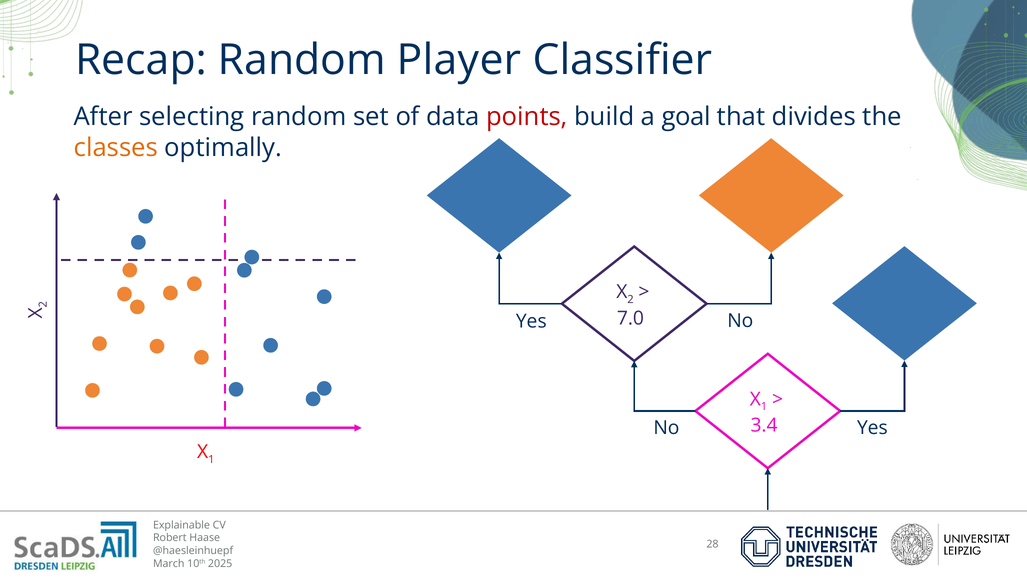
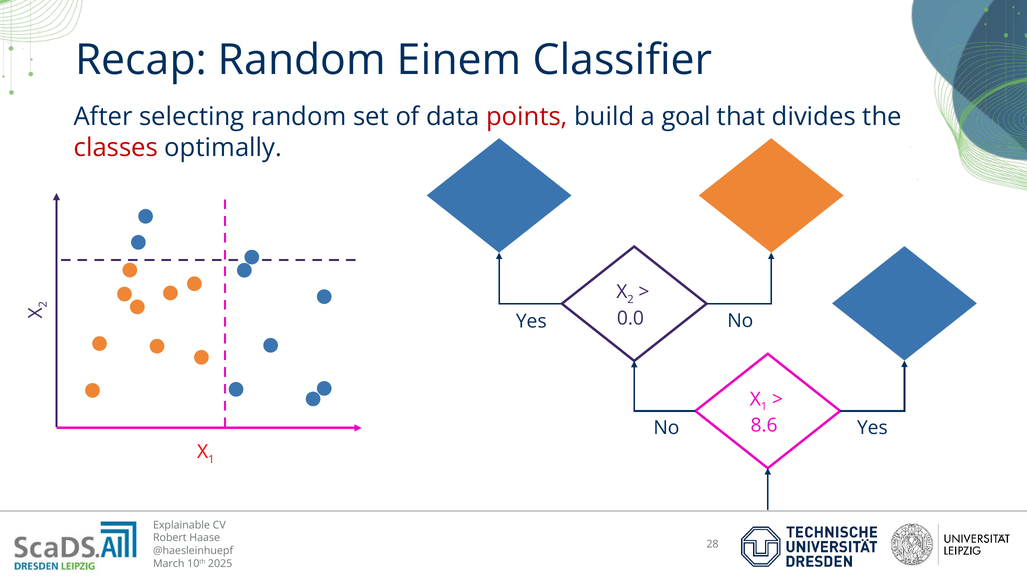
Player: Player -> Einem (459, 60)
classes colour: orange -> red (116, 148)
7.0: 7.0 -> 0.0 (630, 318)
3.4: 3.4 -> 8.6 (764, 425)
